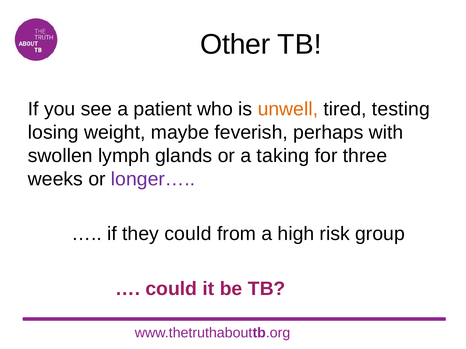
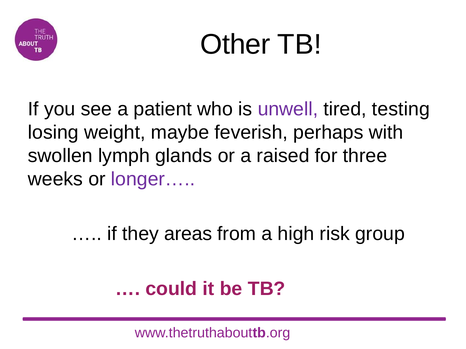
unwell colour: orange -> purple (288, 109)
taking: taking -> raised (283, 156)
they could: could -> areas (188, 234)
